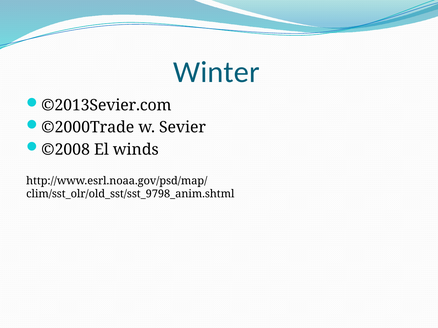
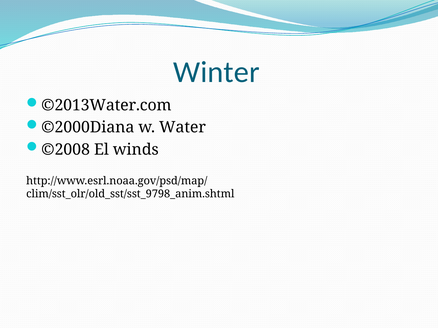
©2013Sevier.com: ©2013Sevier.com -> ©2013Water.com (106, 105)
©2000Trade: ©2000Trade -> ©2000Diana (88, 128)
Sevier: Sevier -> Water (182, 128)
